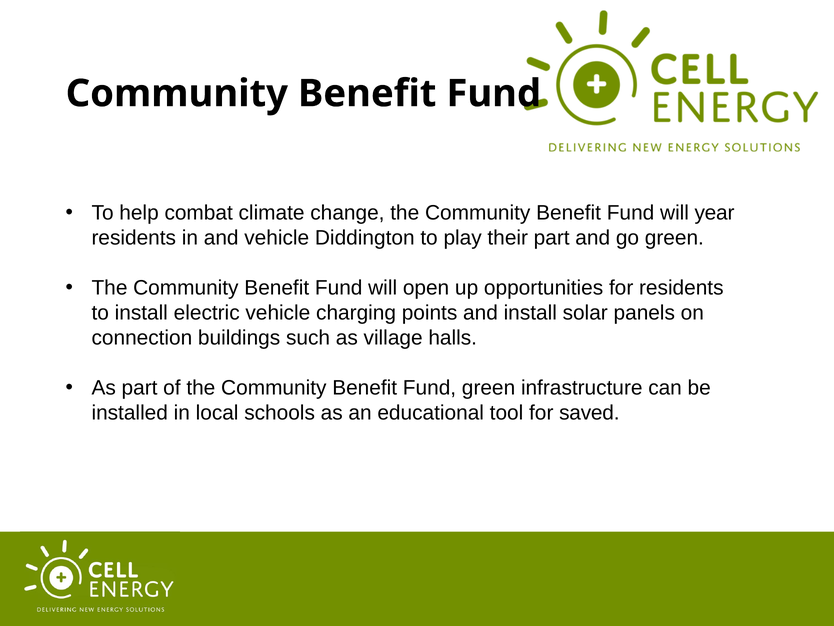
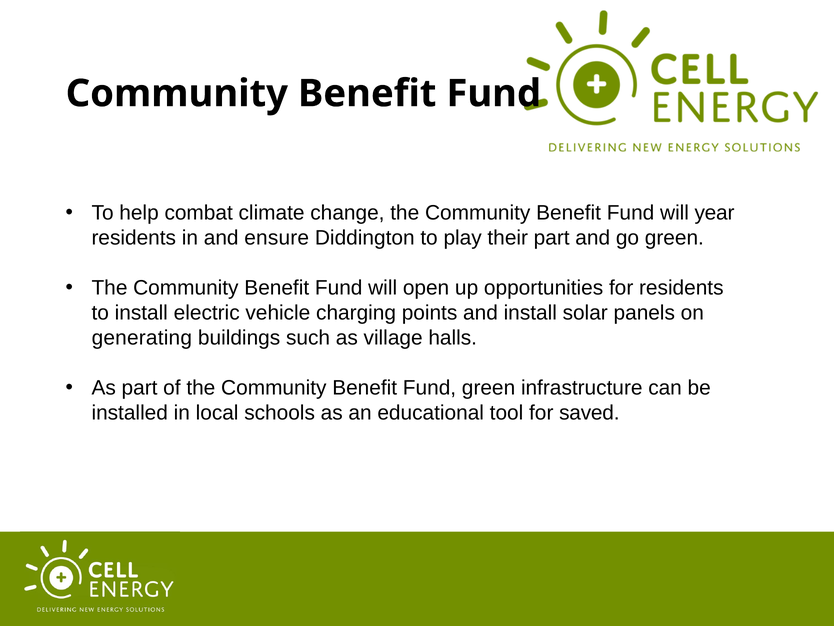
and vehicle: vehicle -> ensure (277, 238)
connection: connection -> generating (142, 338)
